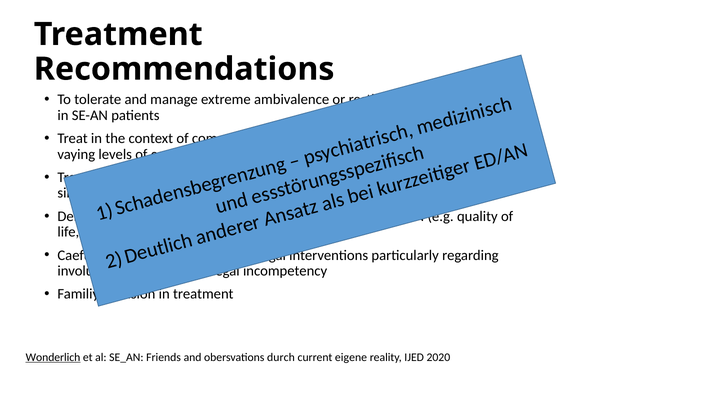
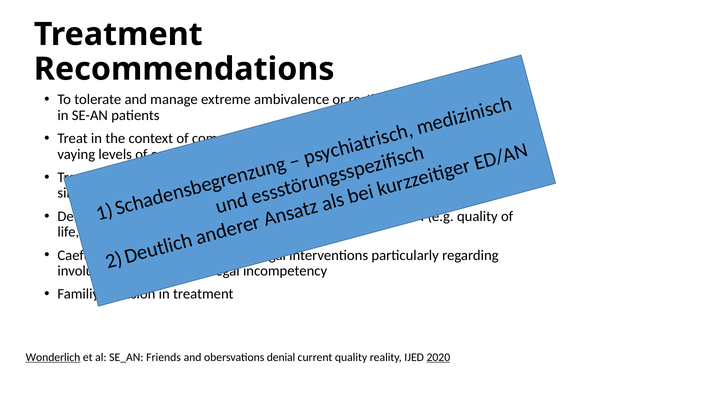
durch: durch -> denial (281, 358)
current eigene: eigene -> quality (351, 358)
2020 underline: none -> present (438, 358)
